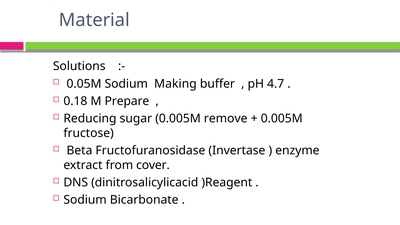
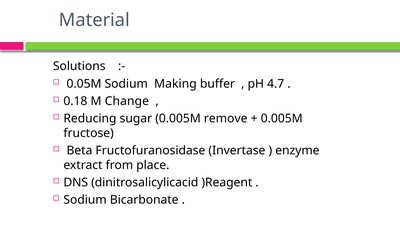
Prepare: Prepare -> Change (127, 101)
cover: cover -> place (153, 165)
